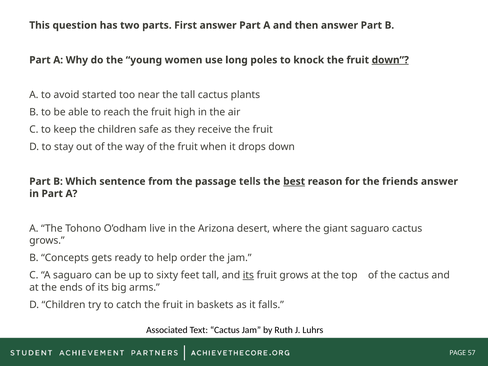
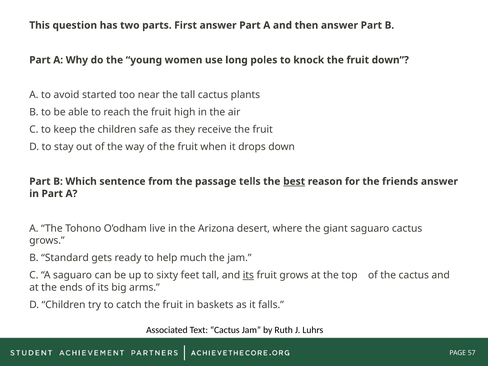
down underline: present -> none (390, 60)
Concepts: Concepts -> Standard (65, 258)
order: order -> much (193, 258)
